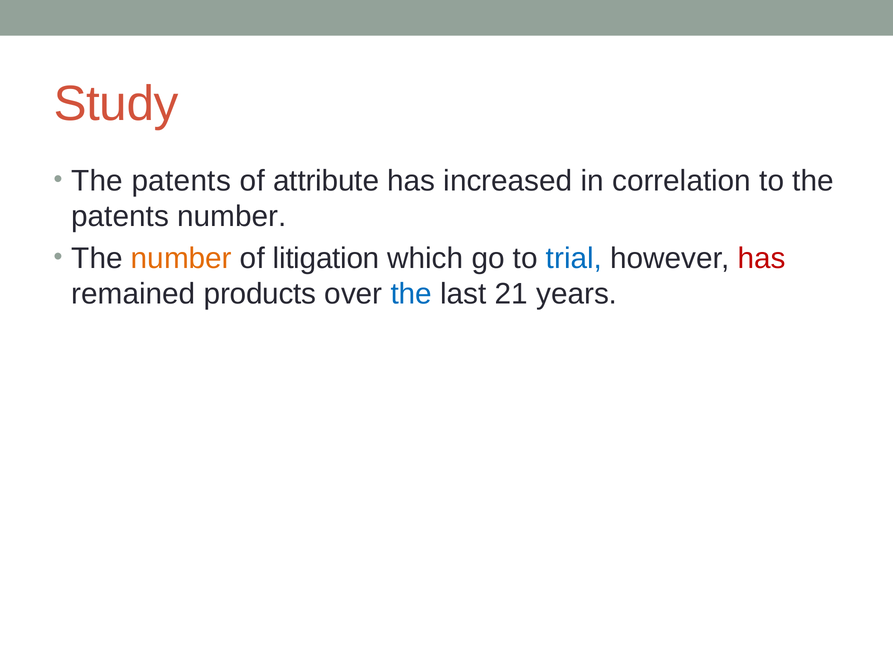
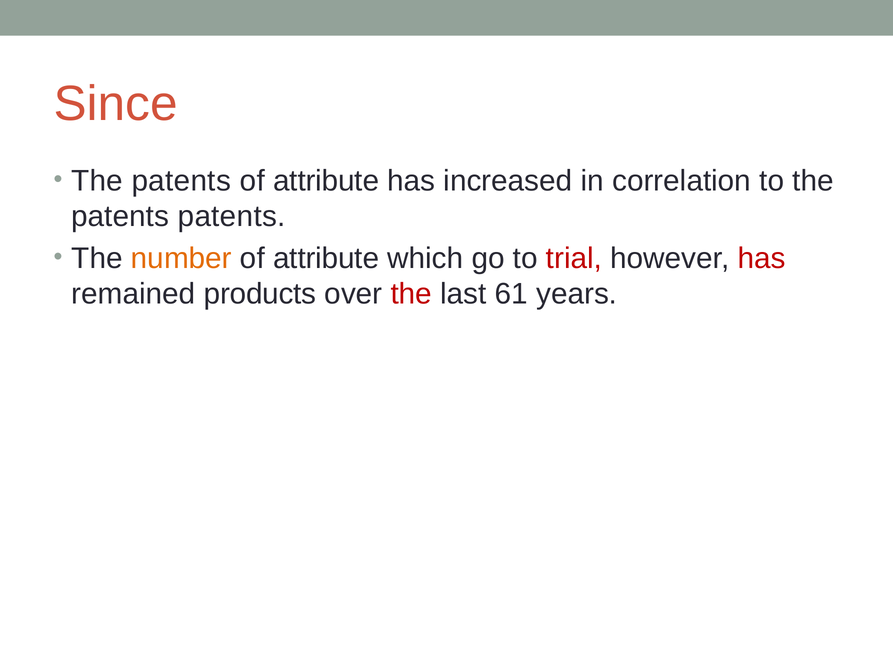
Study: Study -> Since (116, 104)
patents number: number -> patents (232, 216)
litigation: litigation -> attribute (326, 258)
trial colour: blue -> red (574, 258)
the colour: blue -> red (411, 294)
21: 21 -> 61 (511, 294)
